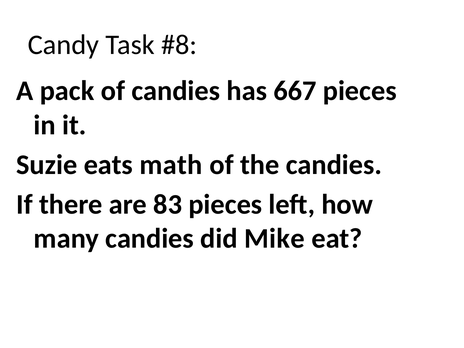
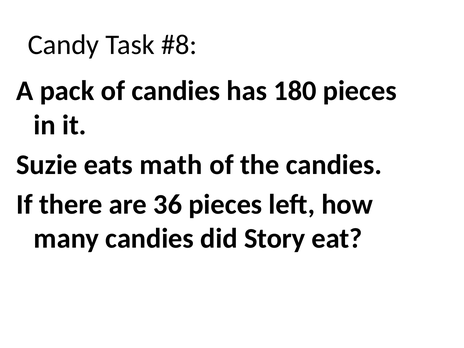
667: 667 -> 180 (295, 91)
83: 83 -> 36 (168, 204)
Mike: Mike -> Story (275, 239)
